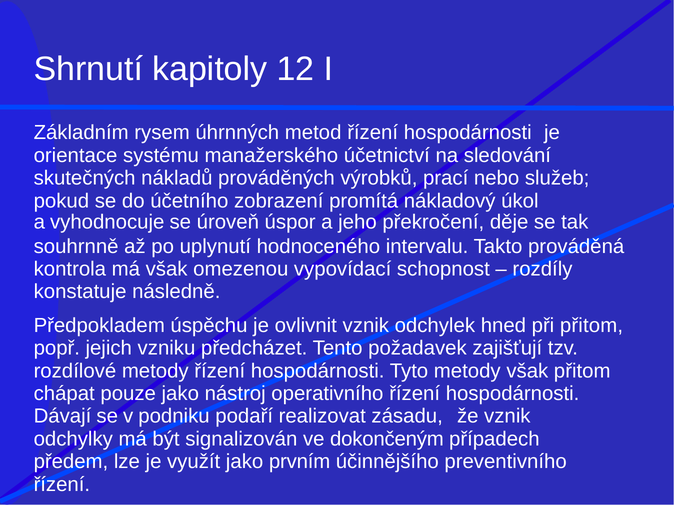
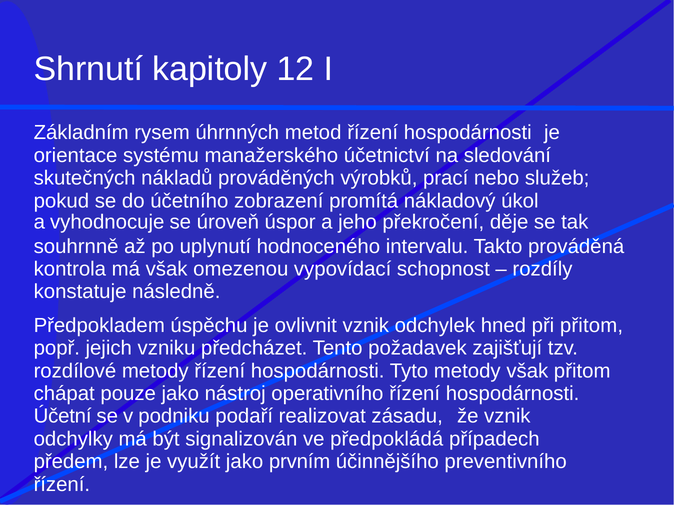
Dávají: Dávají -> Účetní (63, 417)
dokončeným: dokončeným -> předpokládá (387, 439)
